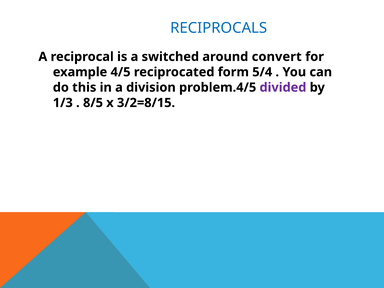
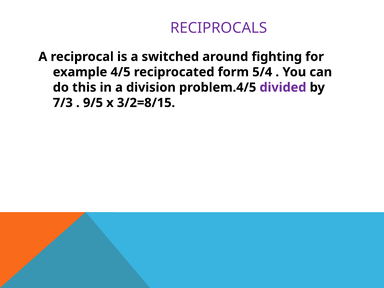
RECIPROCALS colour: blue -> purple (219, 28)
convert: convert -> fighting (277, 57)
1/3: 1/3 -> 7/3 (63, 103)
8/5: 8/5 -> 9/5 (93, 103)
